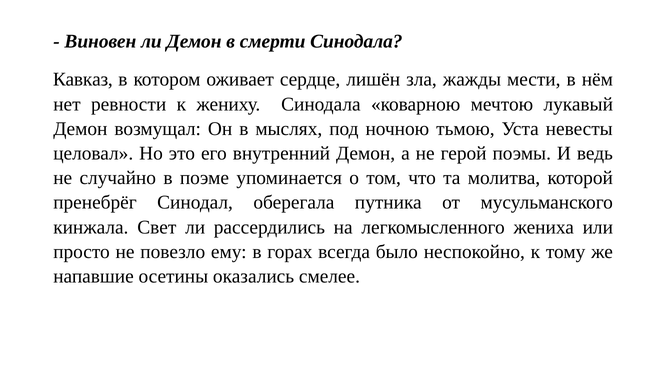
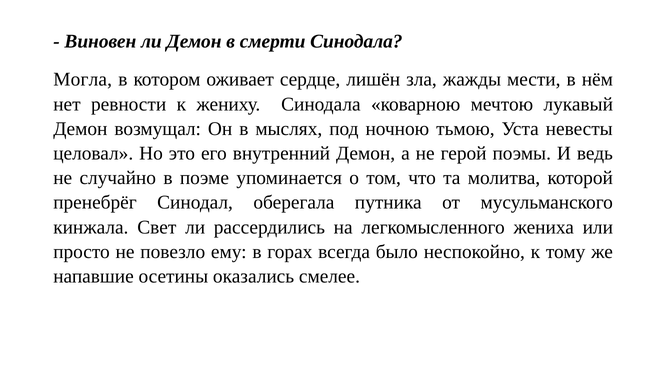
Кавказ: Кавказ -> Могла (83, 80)
